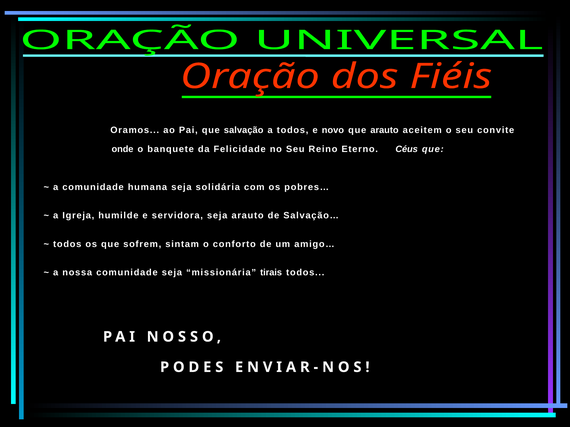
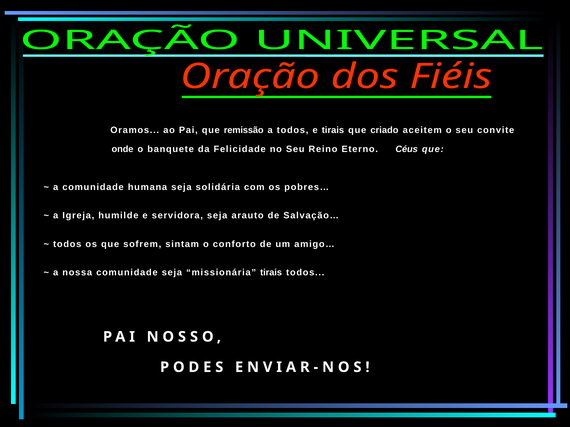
salvação: salvação -> remissão (244, 130)
e novo: novo -> tirais (333, 130)
que arauto: arauto -> criado (384, 130)
